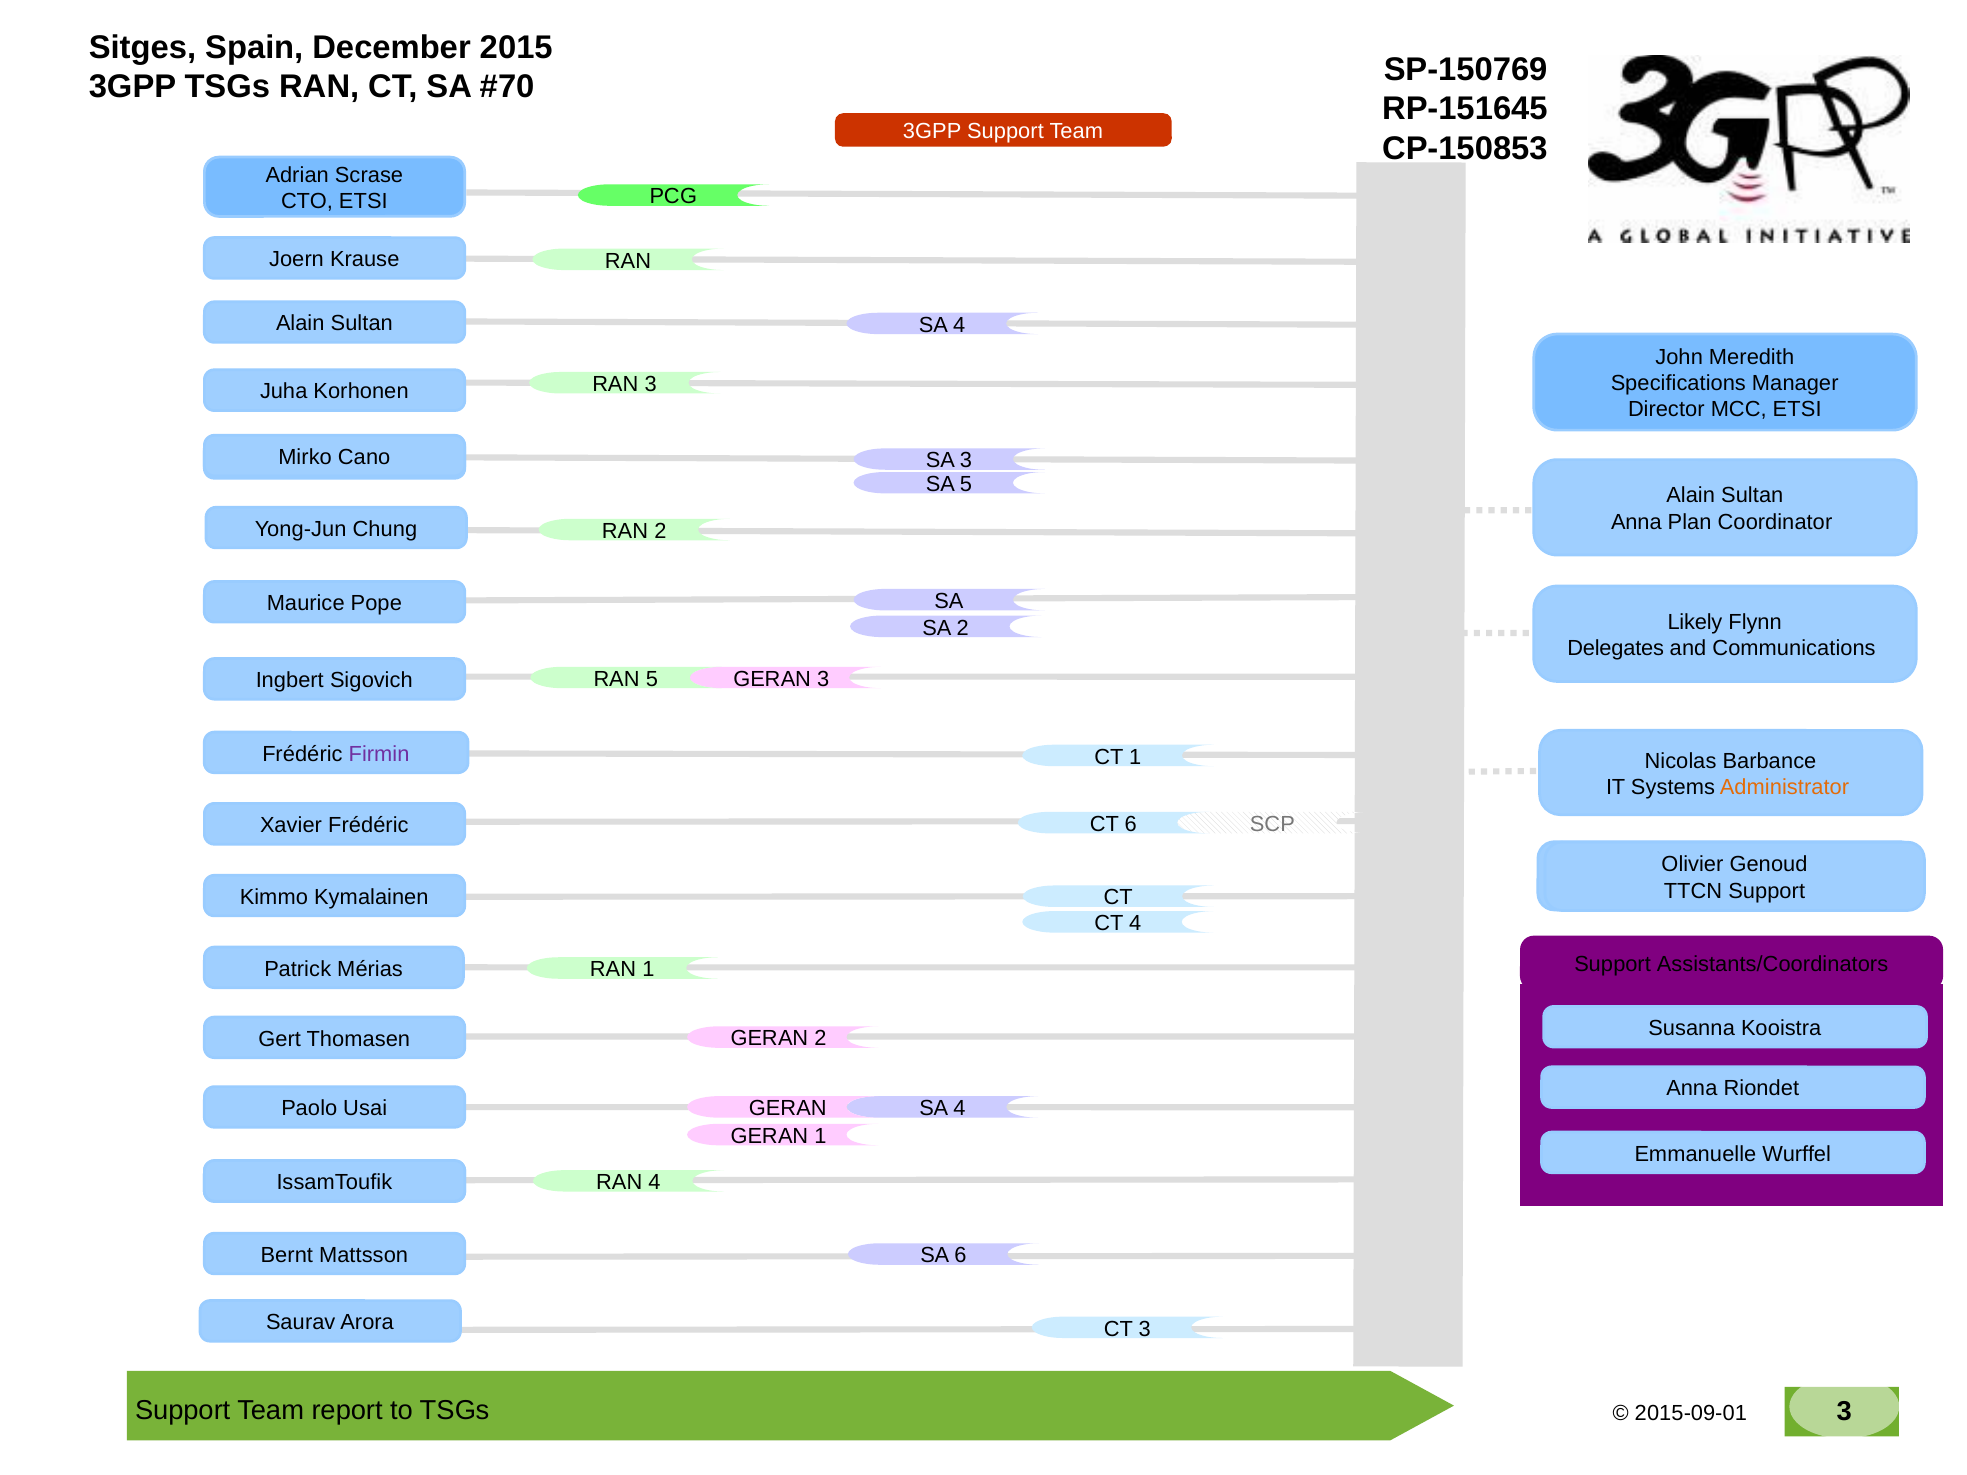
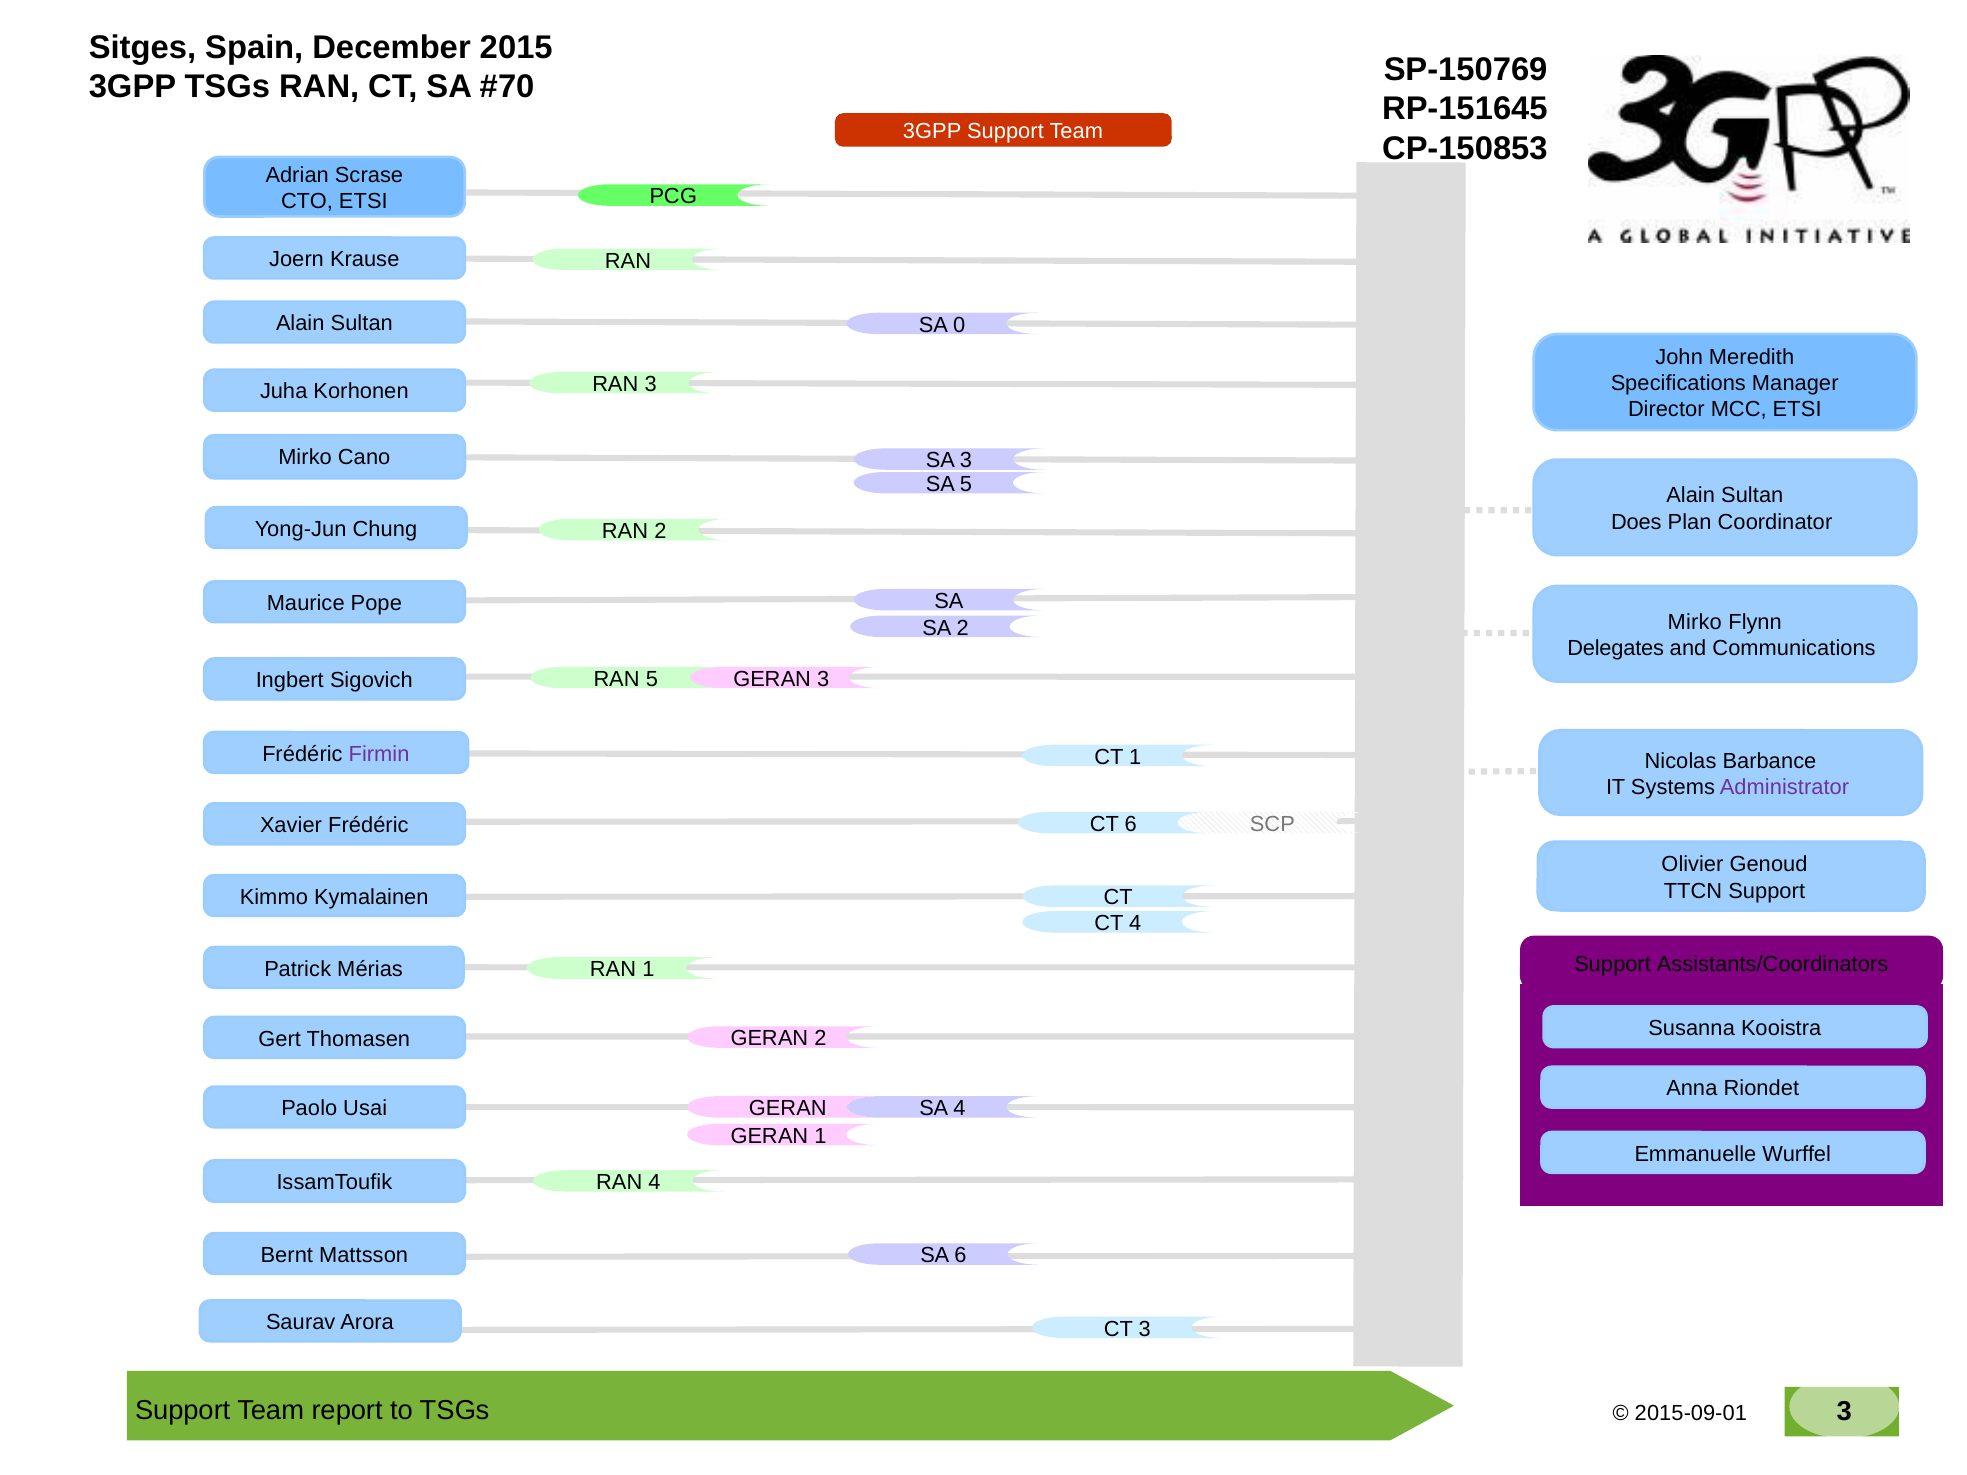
Sultan SA 4: 4 -> 0 (959, 325)
Anna: Anna -> Does (1636, 522)
Likely: Likely -> Mirko (1695, 622)
Administrator colour: orange -> purple (1785, 787)
